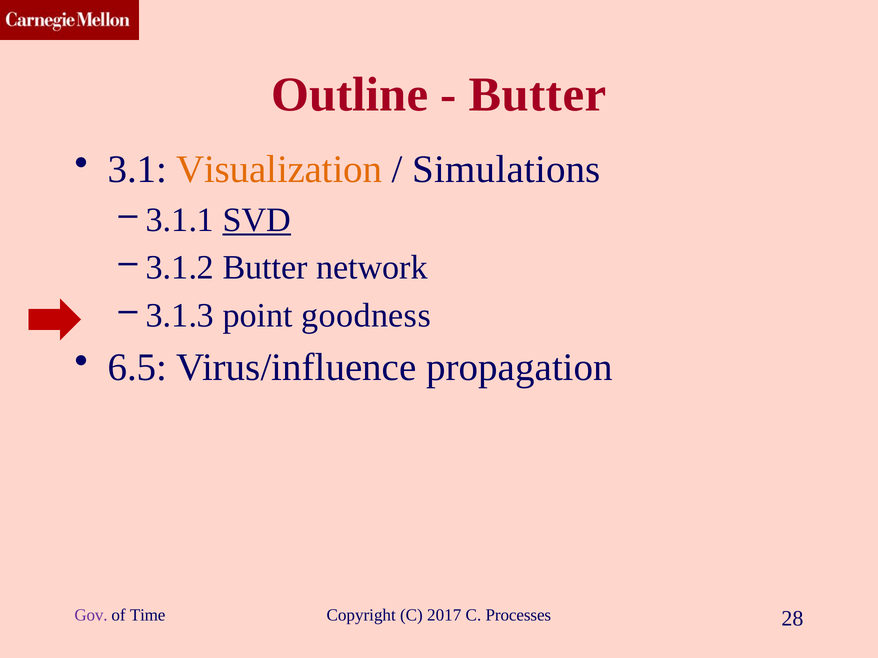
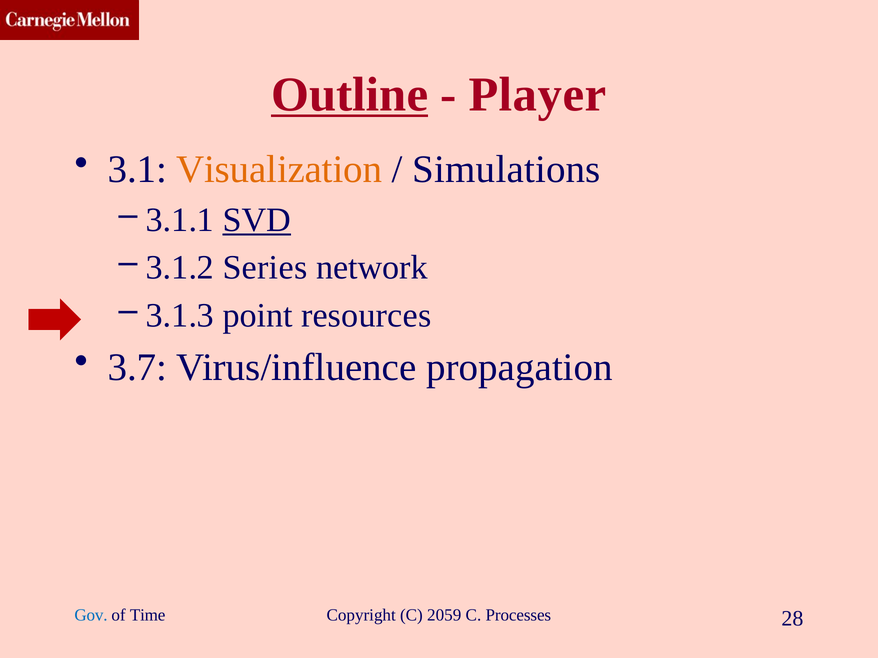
Outline underline: none -> present (350, 95)
Butter: Butter -> Player (537, 95)
Butter: Butter -> Series (265, 268)
goodness: goodness -> resources (366, 316)
6.5: 6.5 -> 3.7 (137, 368)
Gov colour: purple -> blue (91, 616)
2017: 2017 -> 2059 (444, 616)
